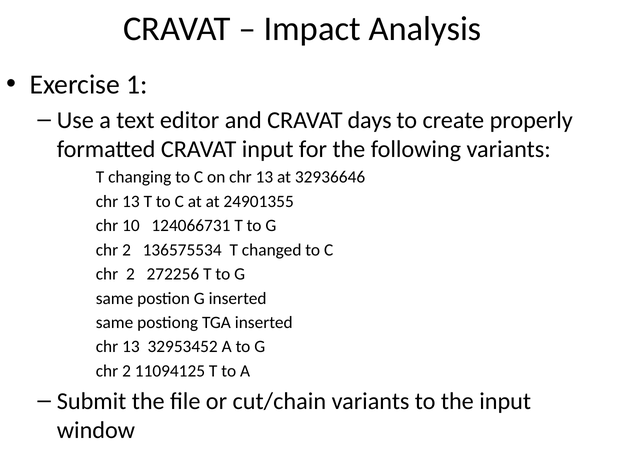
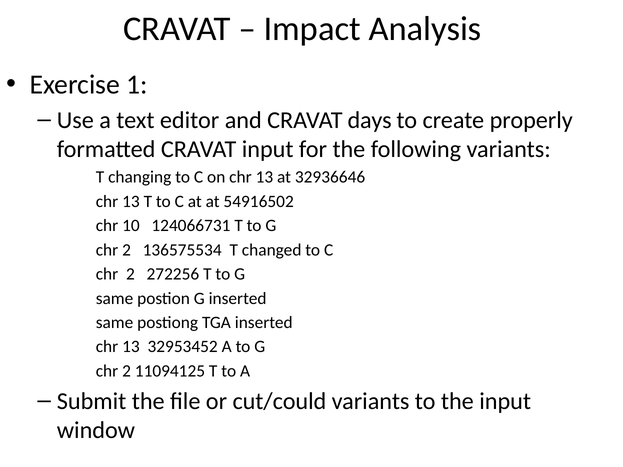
24901355: 24901355 -> 54916502 (259, 201)
cut/chain: cut/chain -> cut/could (279, 401)
